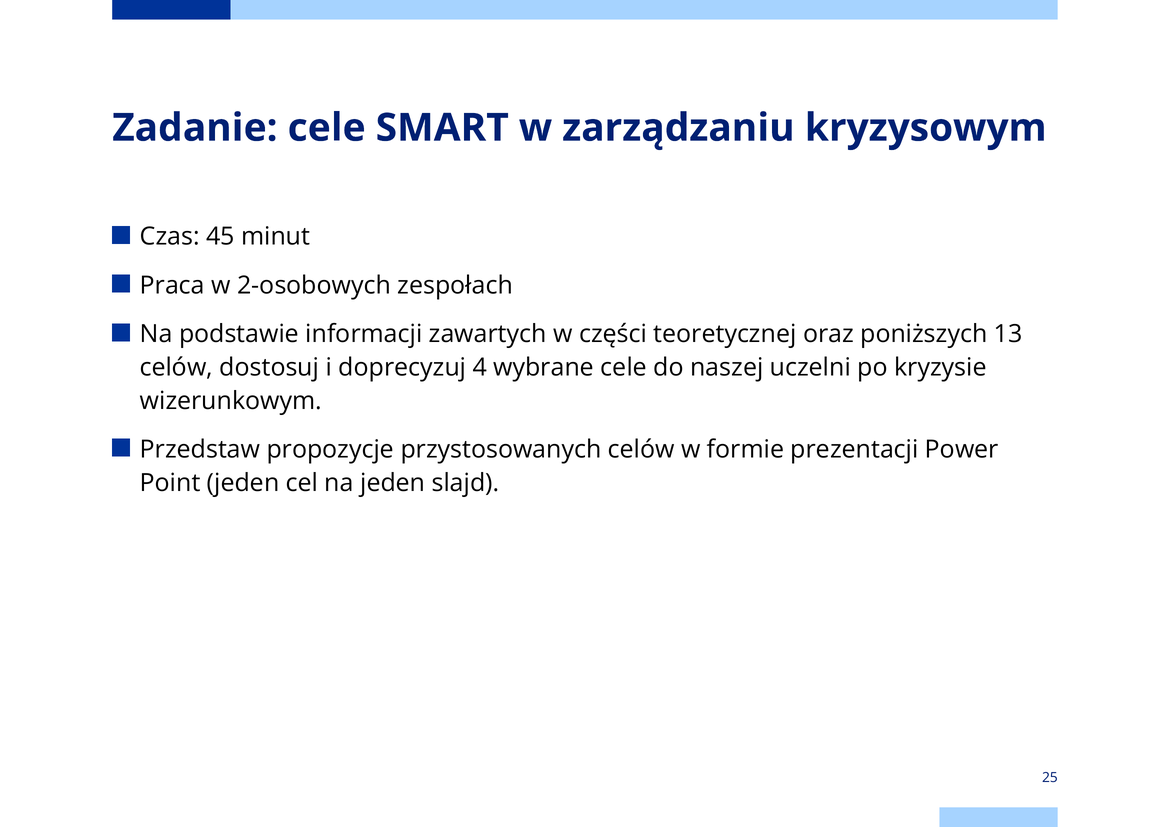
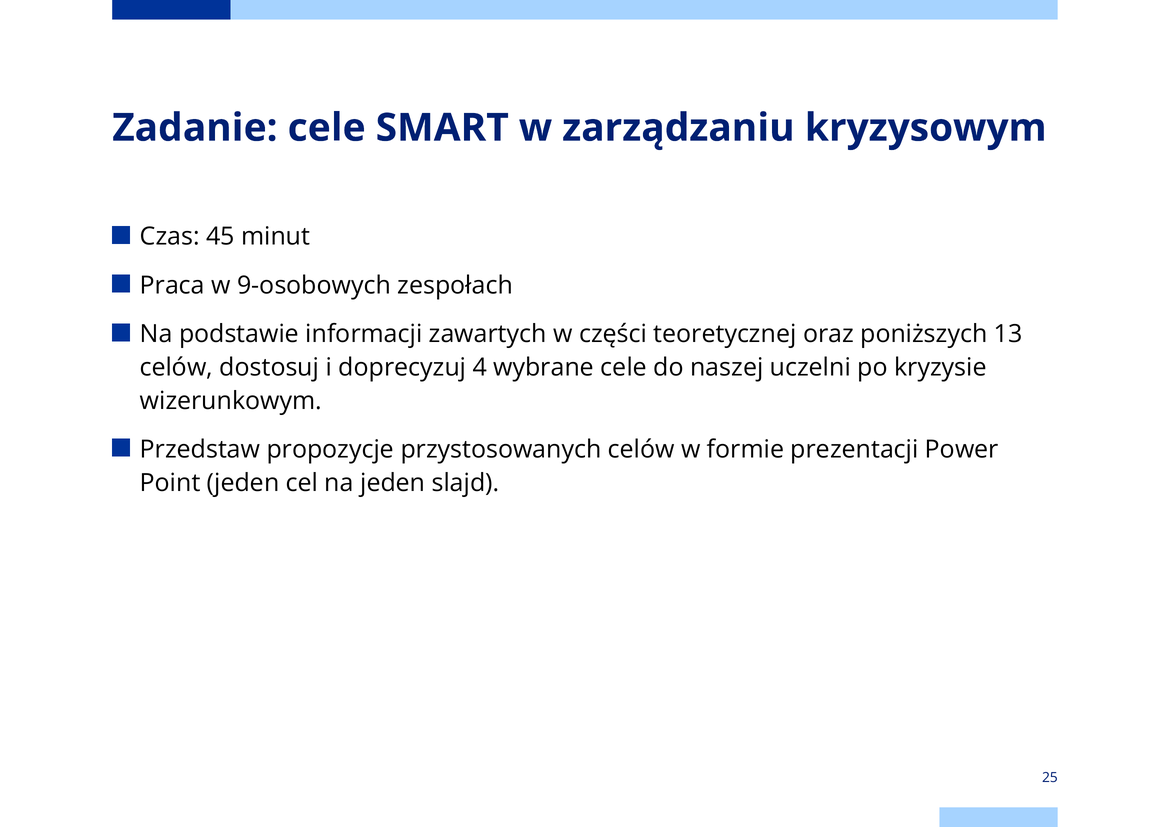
2-osobowych: 2-osobowych -> 9-osobowych (314, 285)
